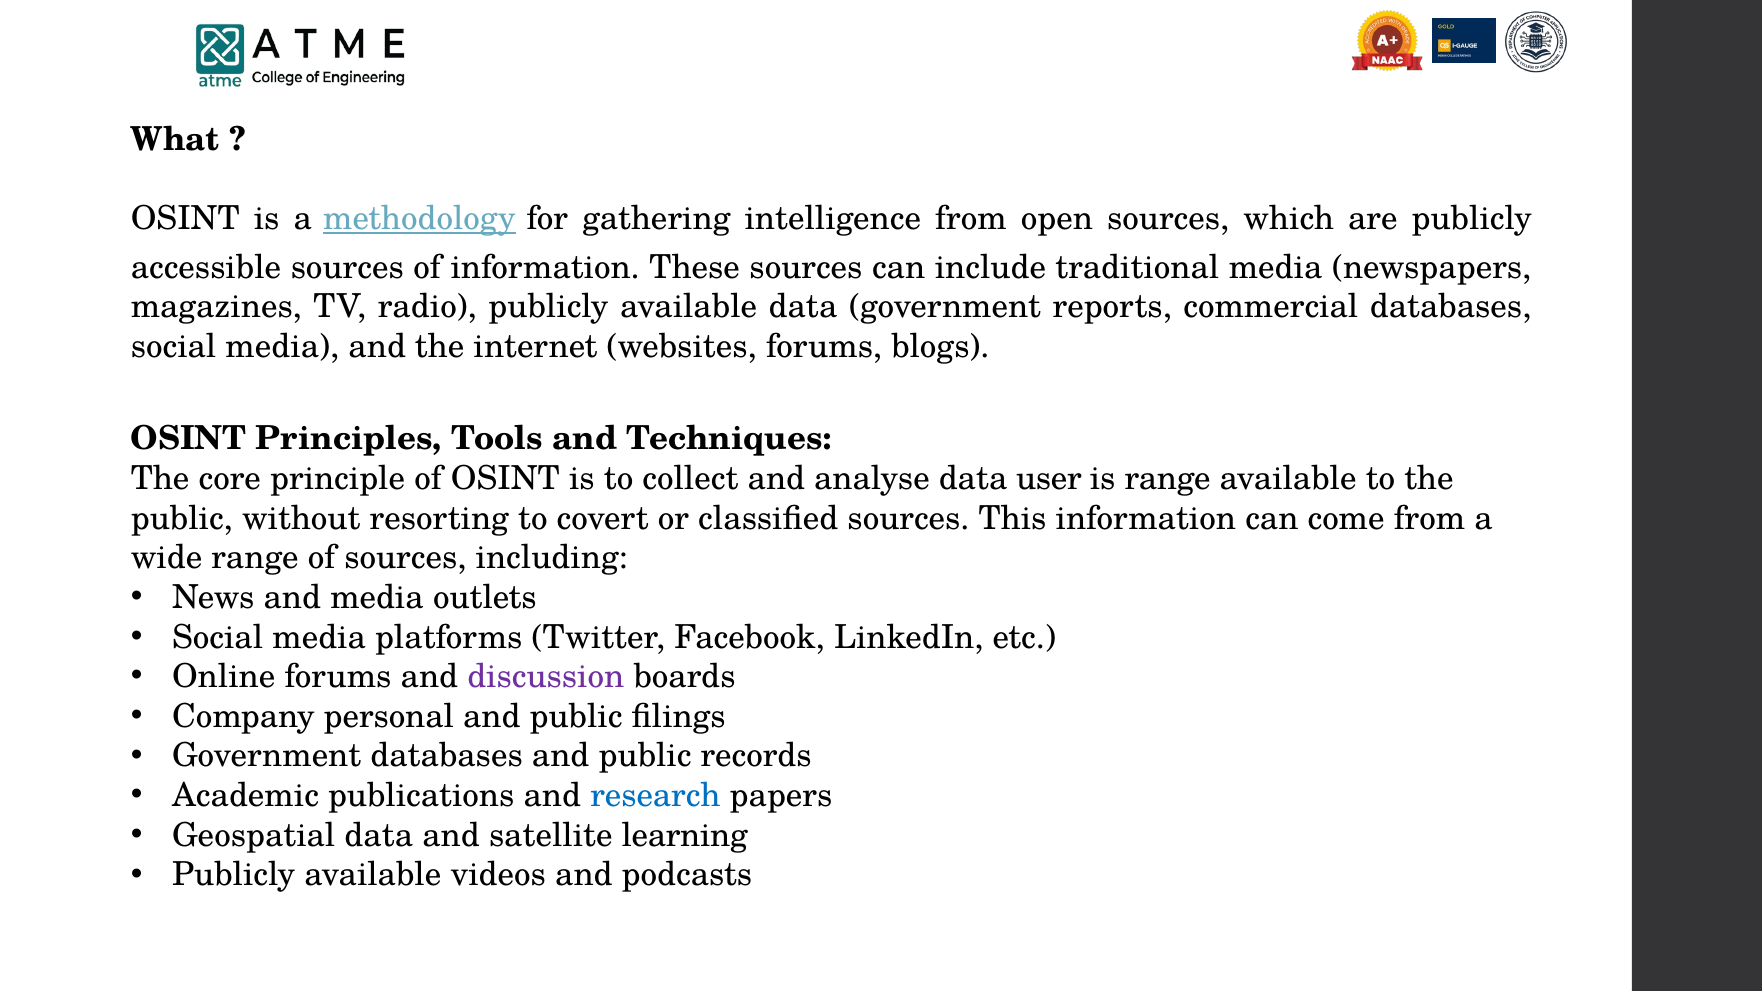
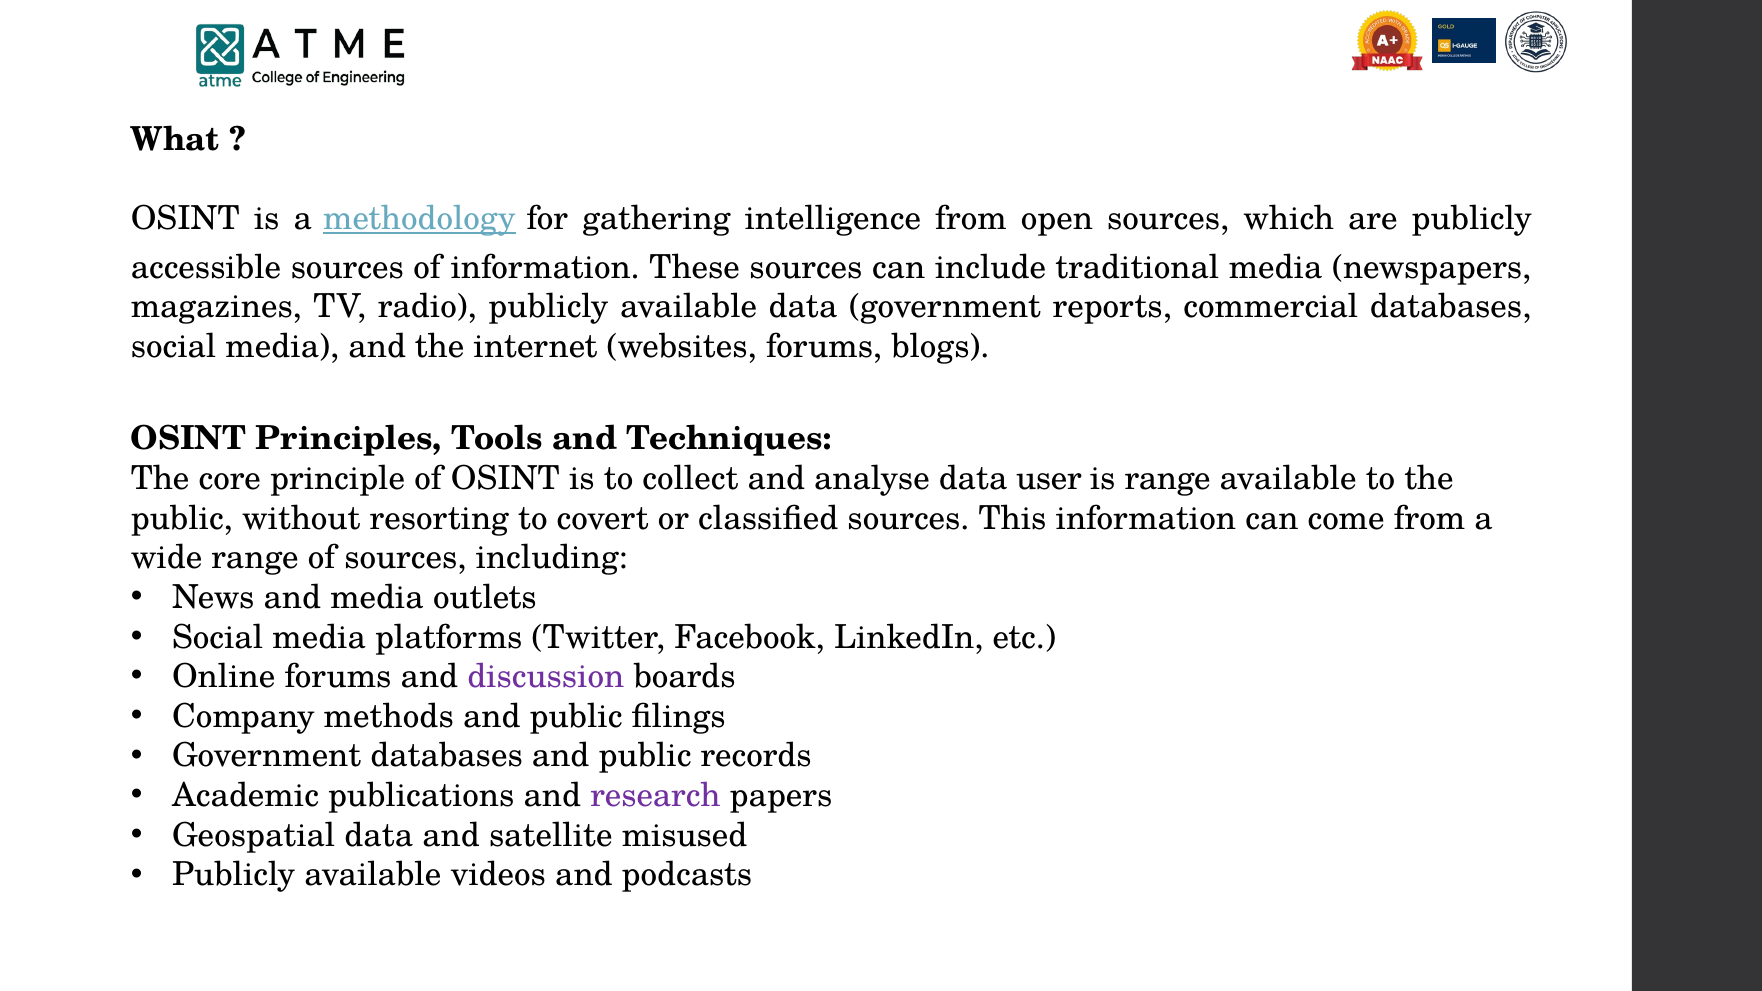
personal: personal -> methods (389, 716)
research colour: blue -> purple (655, 796)
learning: learning -> misused (685, 835)
